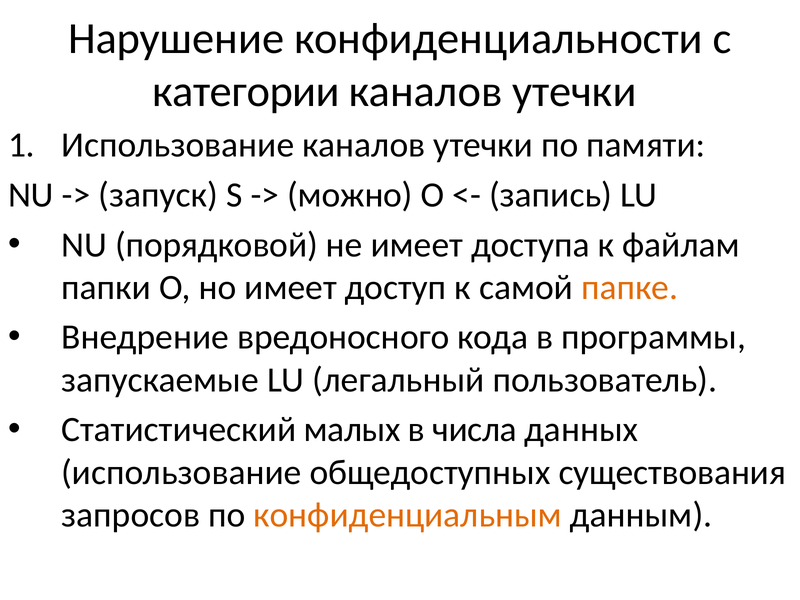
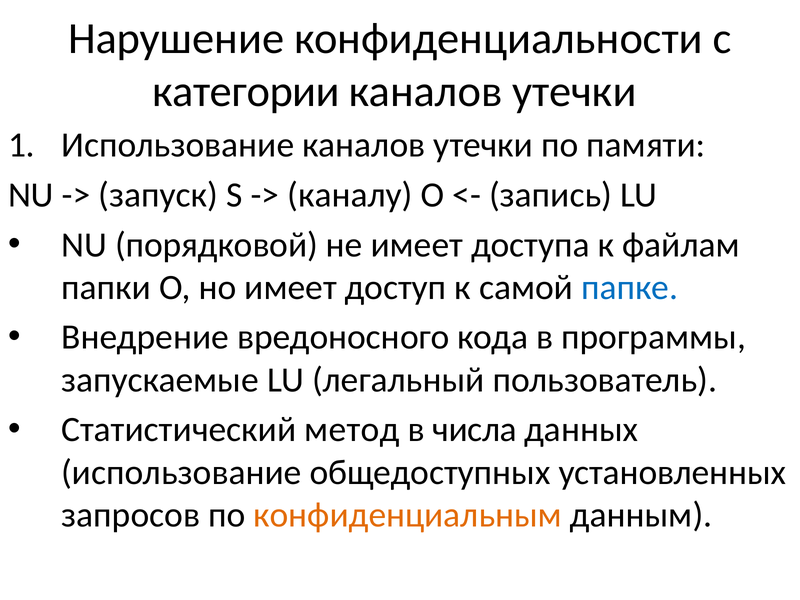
можно: можно -> каналу (350, 195)
папке colour: orange -> blue (630, 287)
малых: малых -> метод (352, 430)
существования: существования -> установленных (672, 472)
